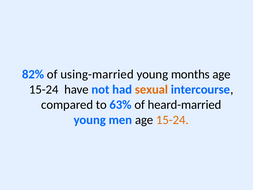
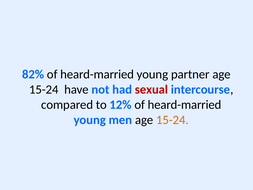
82% of using-married: using-married -> heard-married (97, 74)
months: months -> partner (190, 74)
sexual colour: orange -> red (152, 89)
63%: 63% -> 12% (121, 104)
